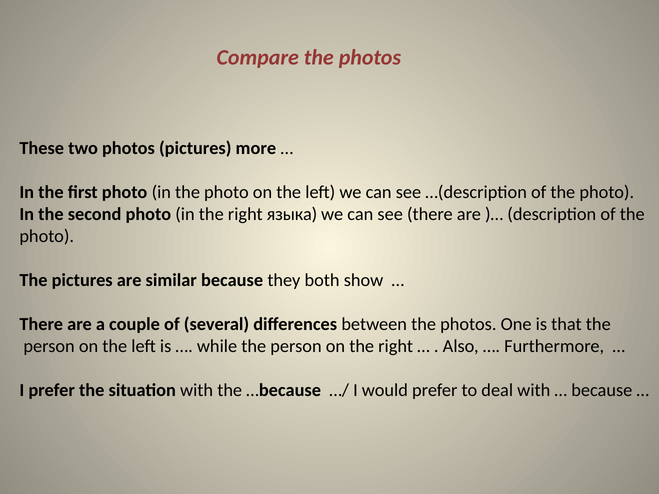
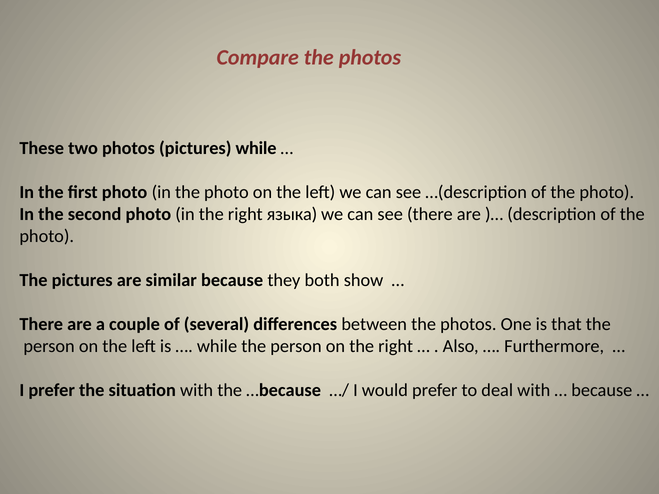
pictures more: more -> while (256, 148)
